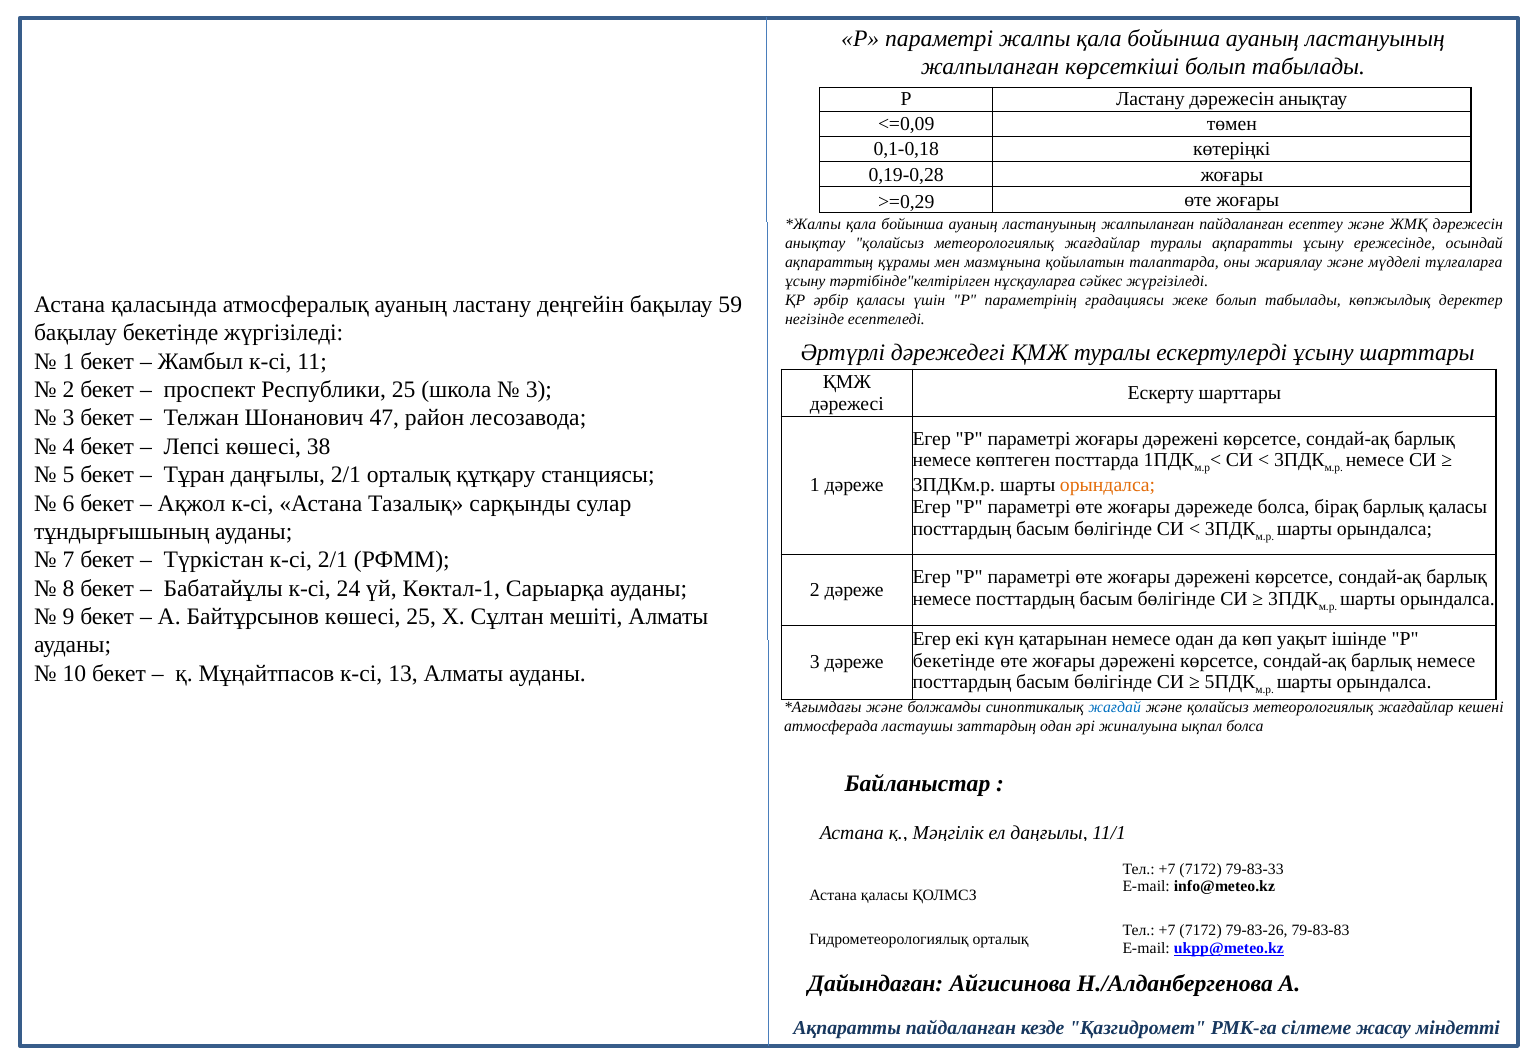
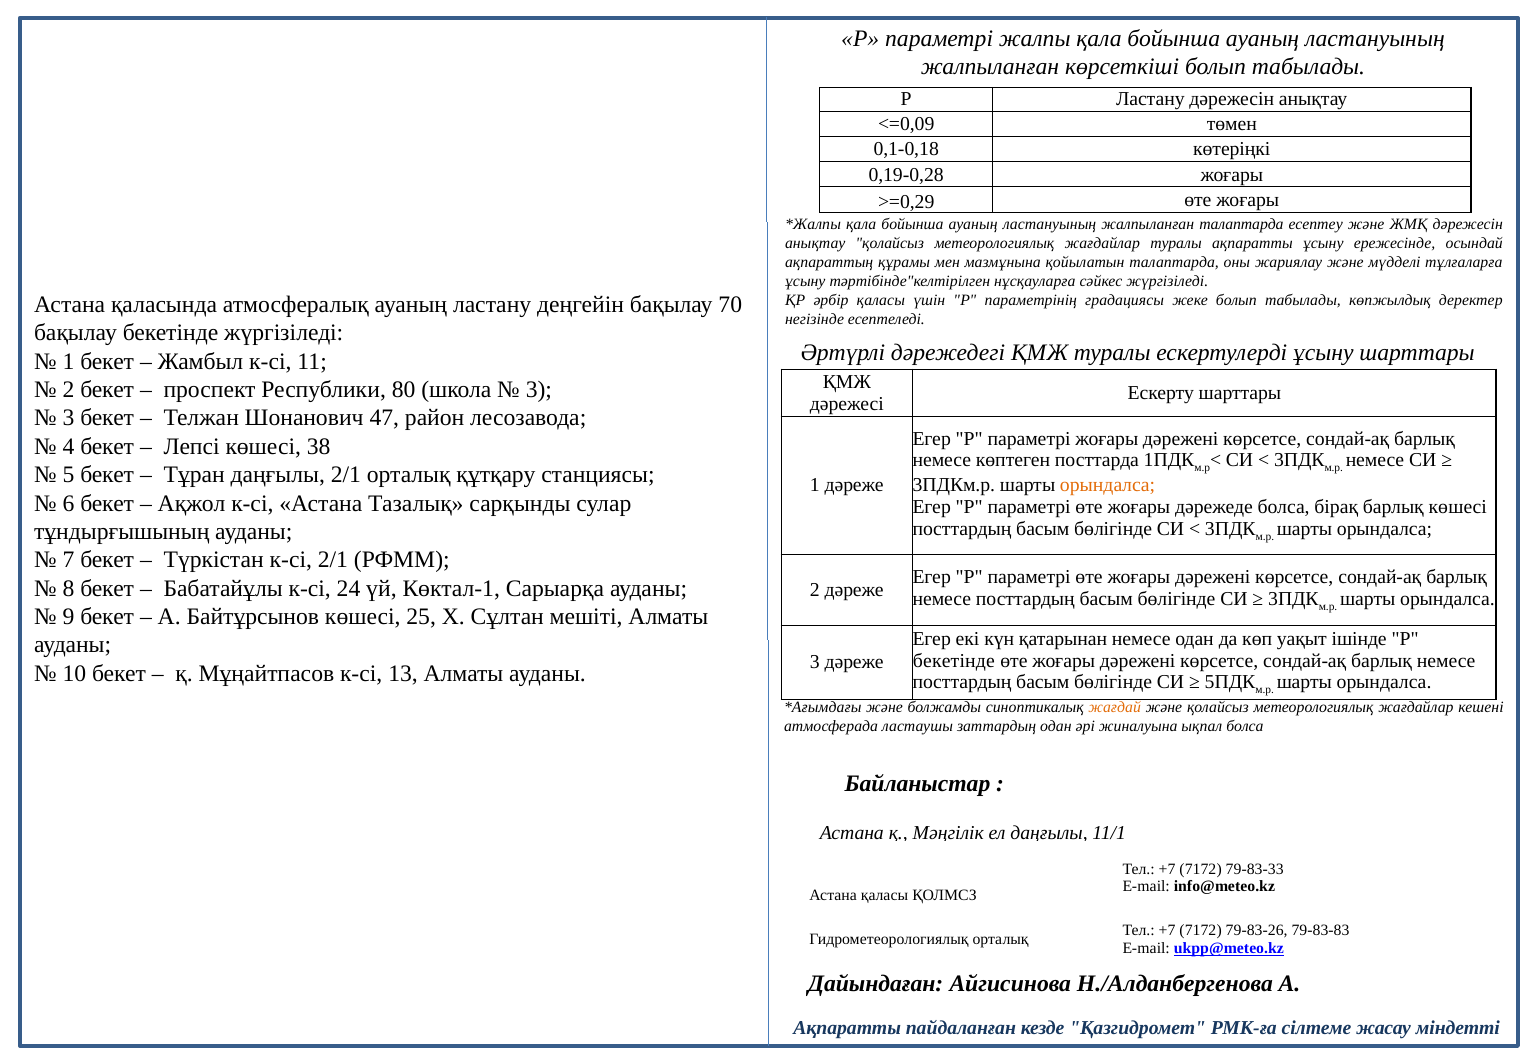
жалпыланған пайдаланған: пайдаланған -> талаптарда (1241, 225)
59: 59 -> 70 (730, 305)
Республики 25: 25 -> 80 (404, 390)
барлық қаласы: қаласы -> көшесі (1458, 507)
жағдай colour: blue -> orange (1115, 708)
